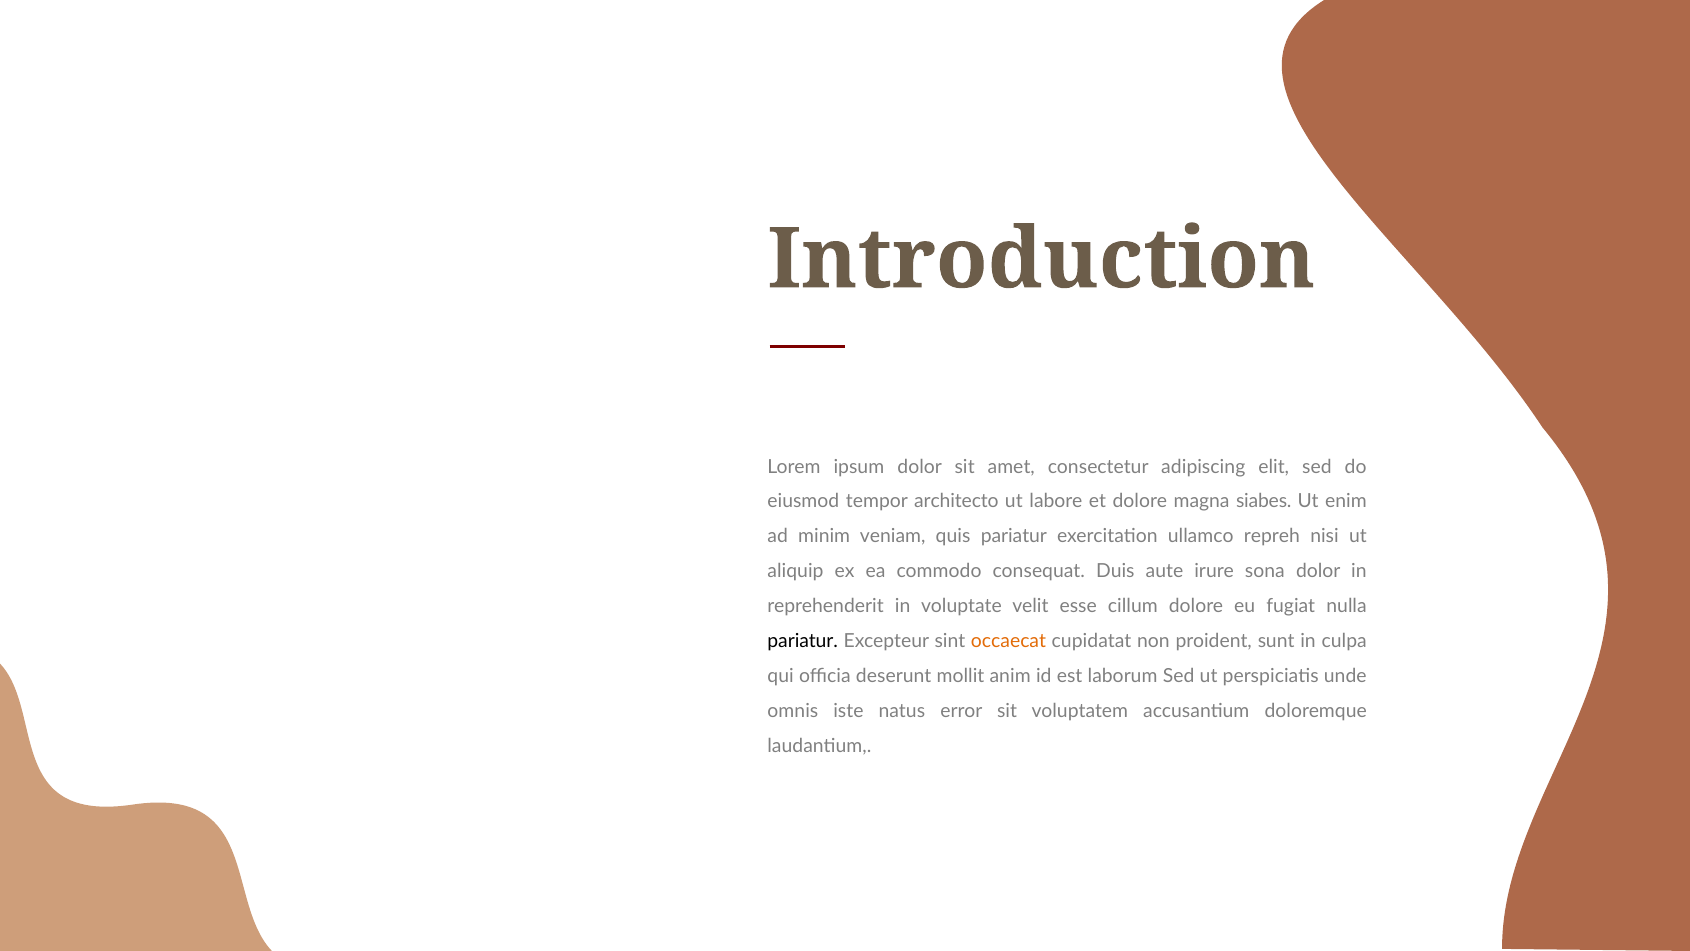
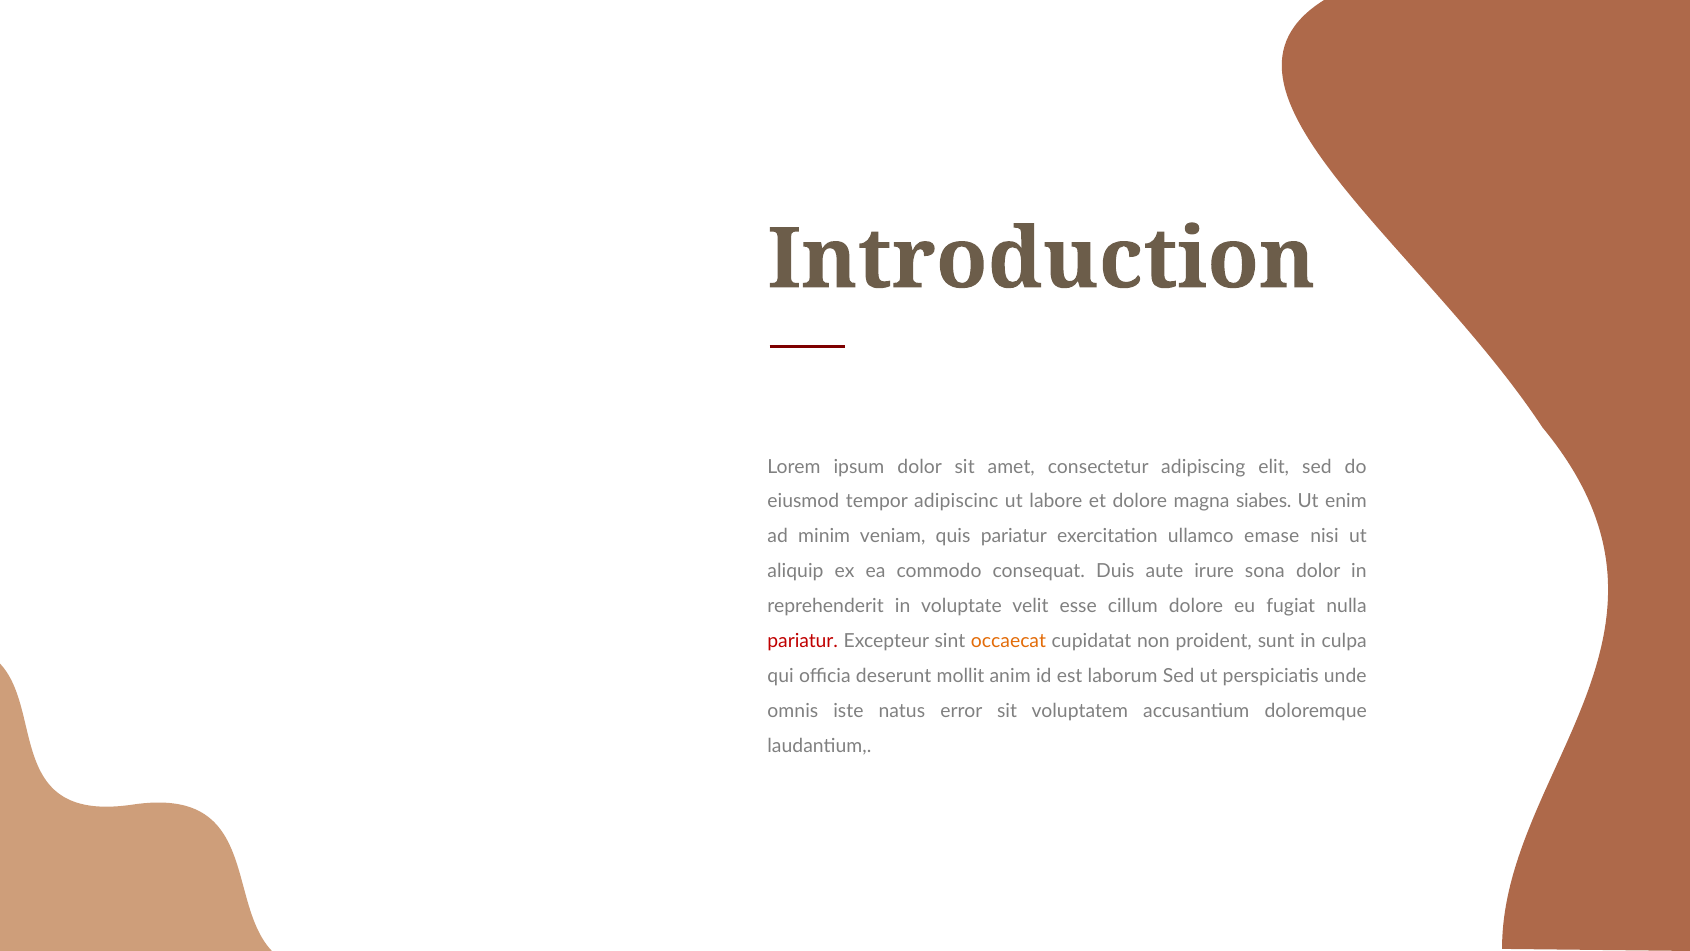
architecto: architecto -> adipiscinc (956, 501)
repreh: repreh -> emase (1272, 536)
pariatur colour: black -> red (803, 641)
